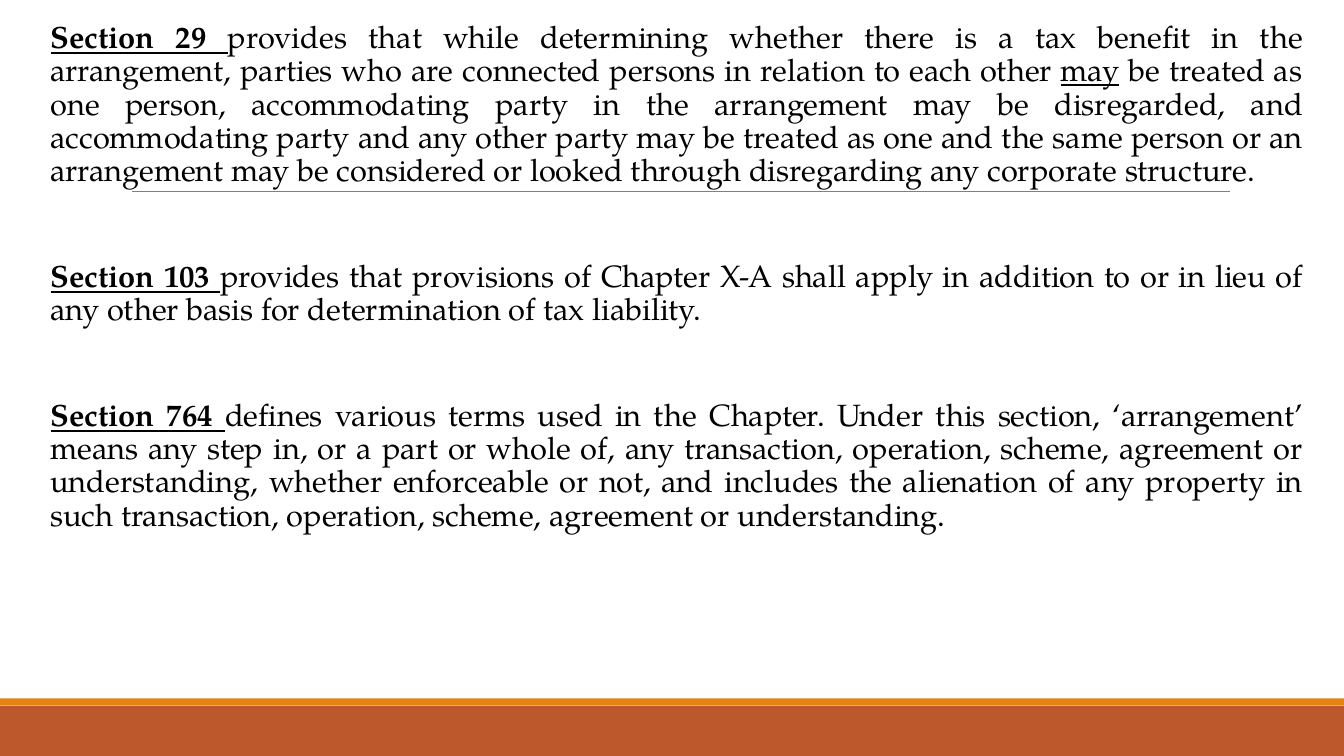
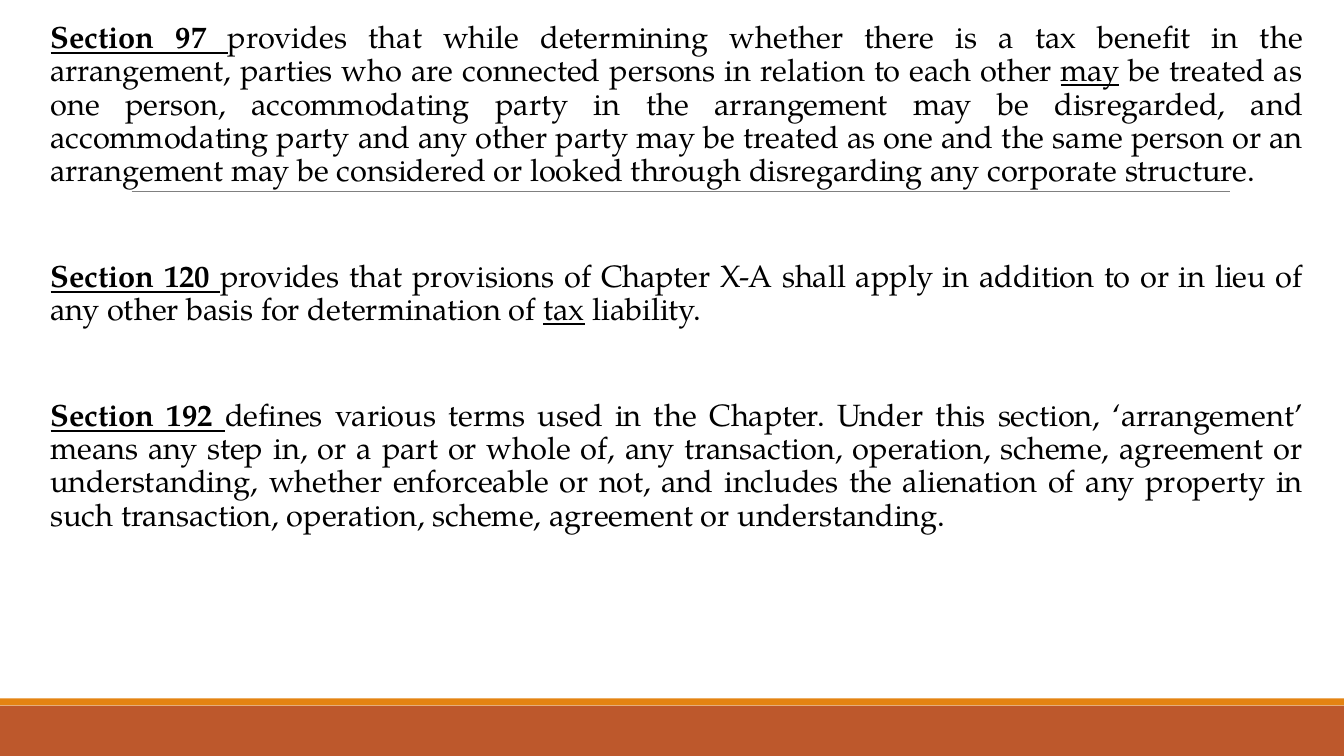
29: 29 -> 97 (191, 38)
103: 103 -> 120 (187, 277)
tax underline: none -> present (564, 310)
764: 764 -> 192 (190, 416)
